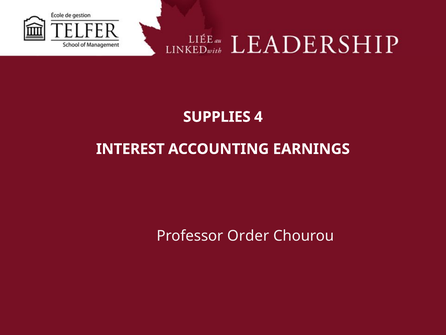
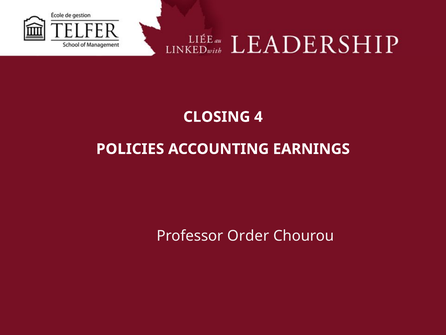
SUPPLIES: SUPPLIES -> CLOSING (217, 117)
INTEREST: INTEREST -> POLICIES (130, 149)
